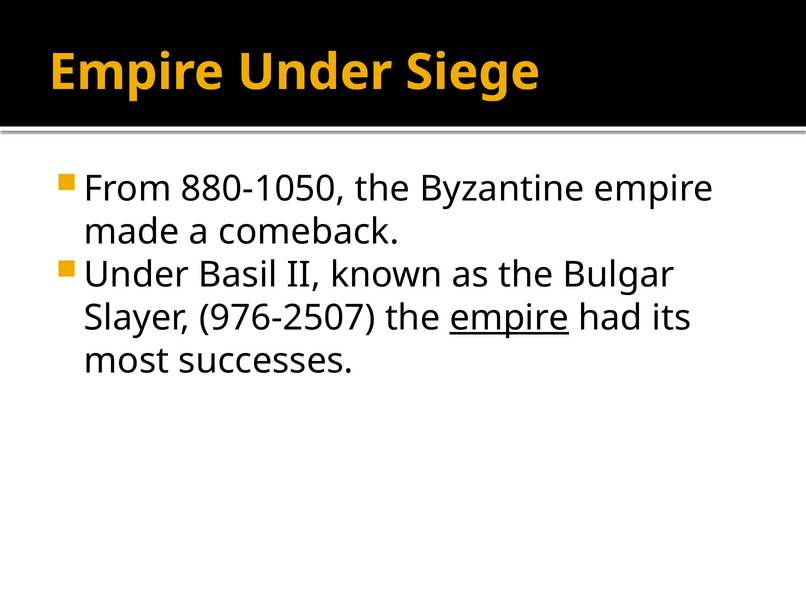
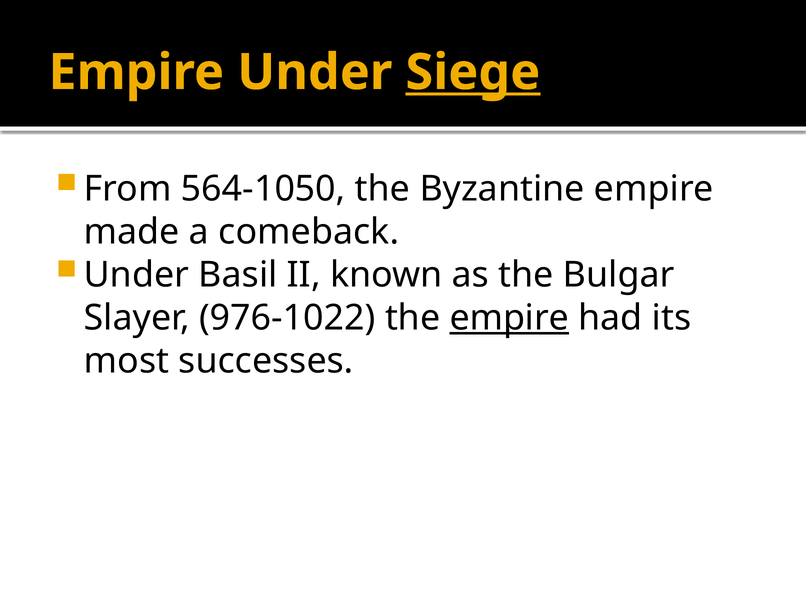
Siege underline: none -> present (473, 72)
880-1050: 880-1050 -> 564-1050 (263, 189)
976-2507: 976-2507 -> 976-1022 (287, 318)
